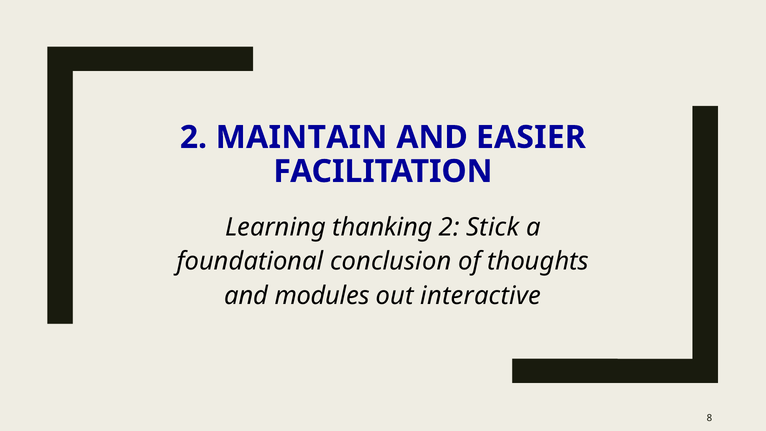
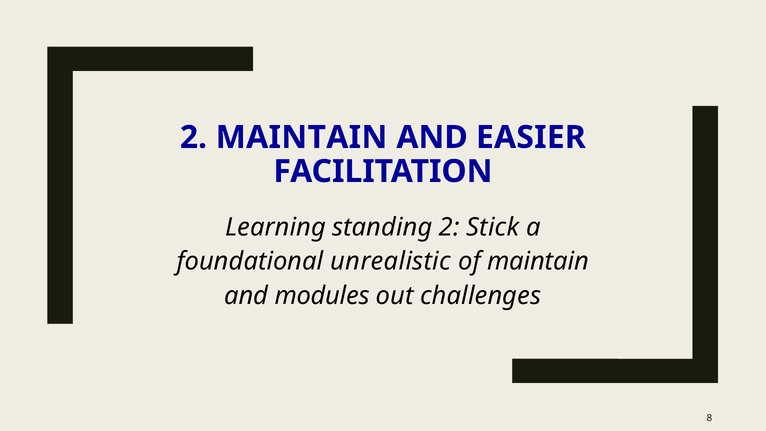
thanking: thanking -> standing (382, 227)
conclusion: conclusion -> unrealistic (391, 261)
of thoughts: thoughts -> maintain (538, 261)
interactive: interactive -> challenges (481, 296)
